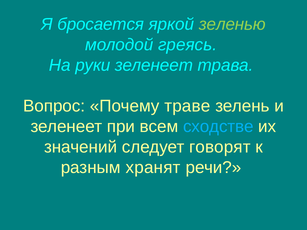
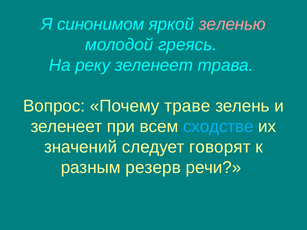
бросается: бросается -> синонимом (101, 24)
зеленью colour: light green -> pink (232, 24)
руки: руки -> реку (93, 65)
хранят: хранят -> резерв (153, 168)
